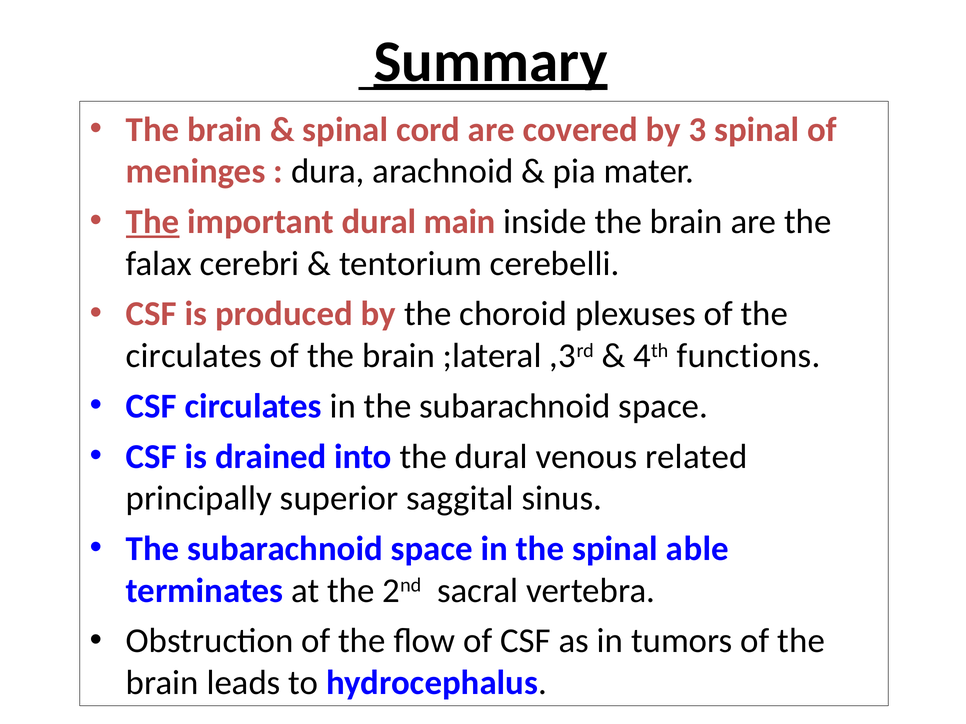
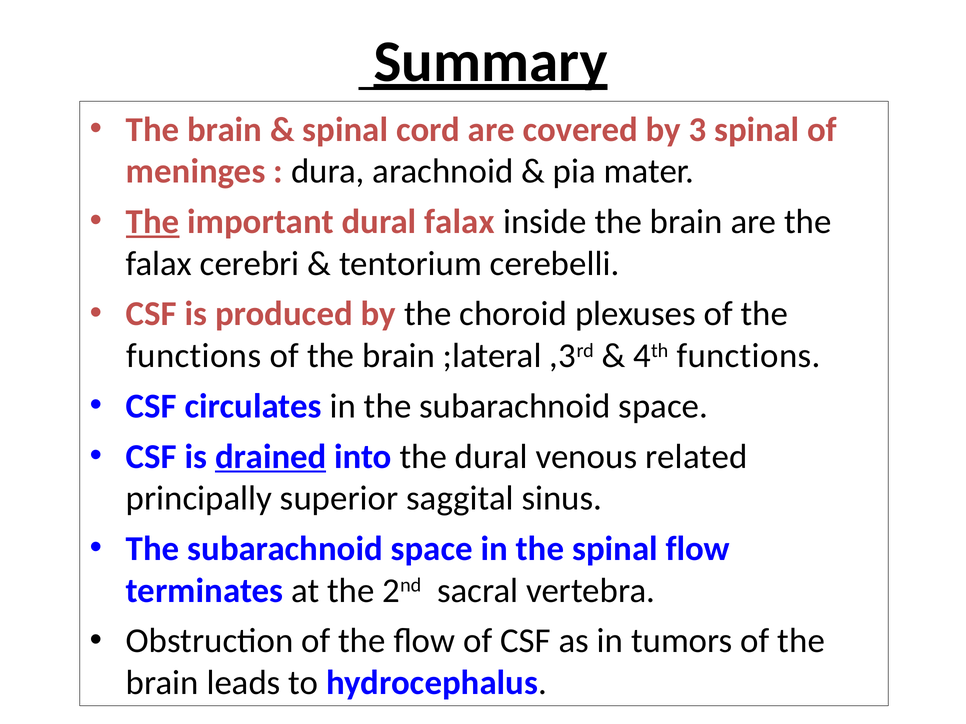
dural main: main -> falax (459, 222)
circulates: circulates -> functions (194, 356)
drained underline: none -> present (271, 457)
spinal able: able -> flow (698, 549)
